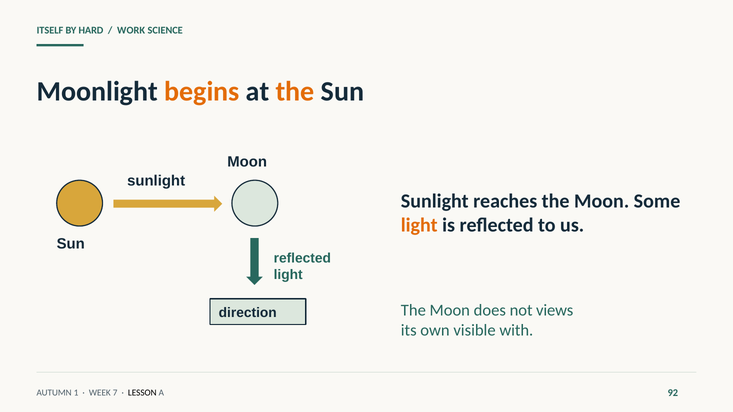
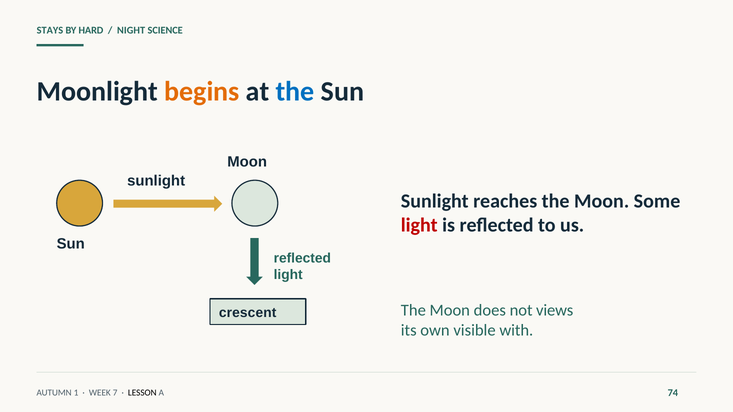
ITSELF: ITSELF -> STAYS (50, 31)
WORK: WORK -> NIGHT (131, 31)
the colour: orange -> blue (295, 92)
light colour: orange -> red (419, 225)
direction: direction -> crescent (248, 313)
92: 92 -> 74 (673, 393)
